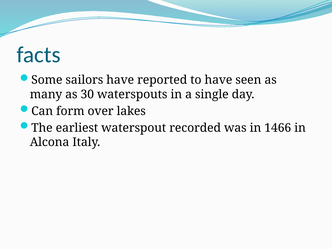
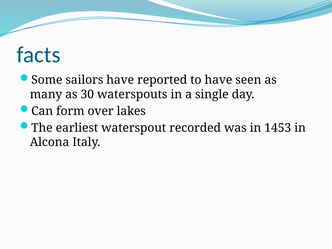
1466: 1466 -> 1453 (278, 128)
